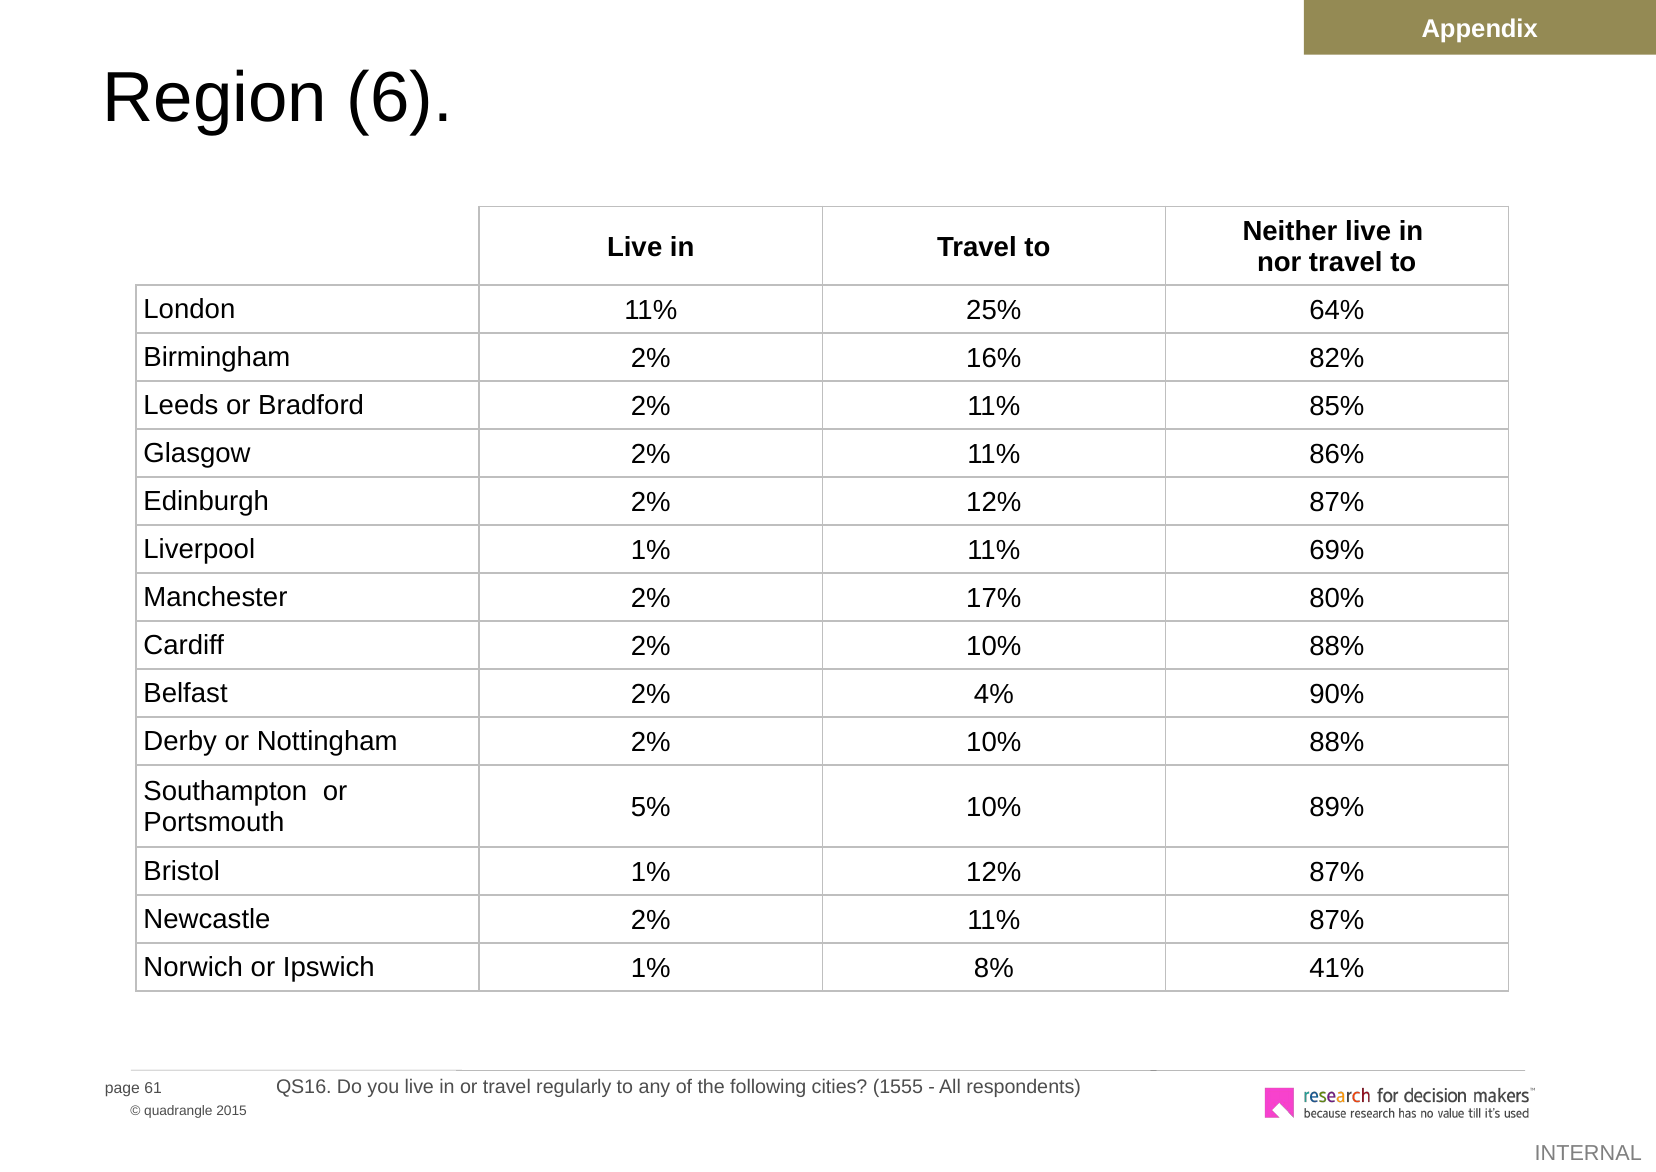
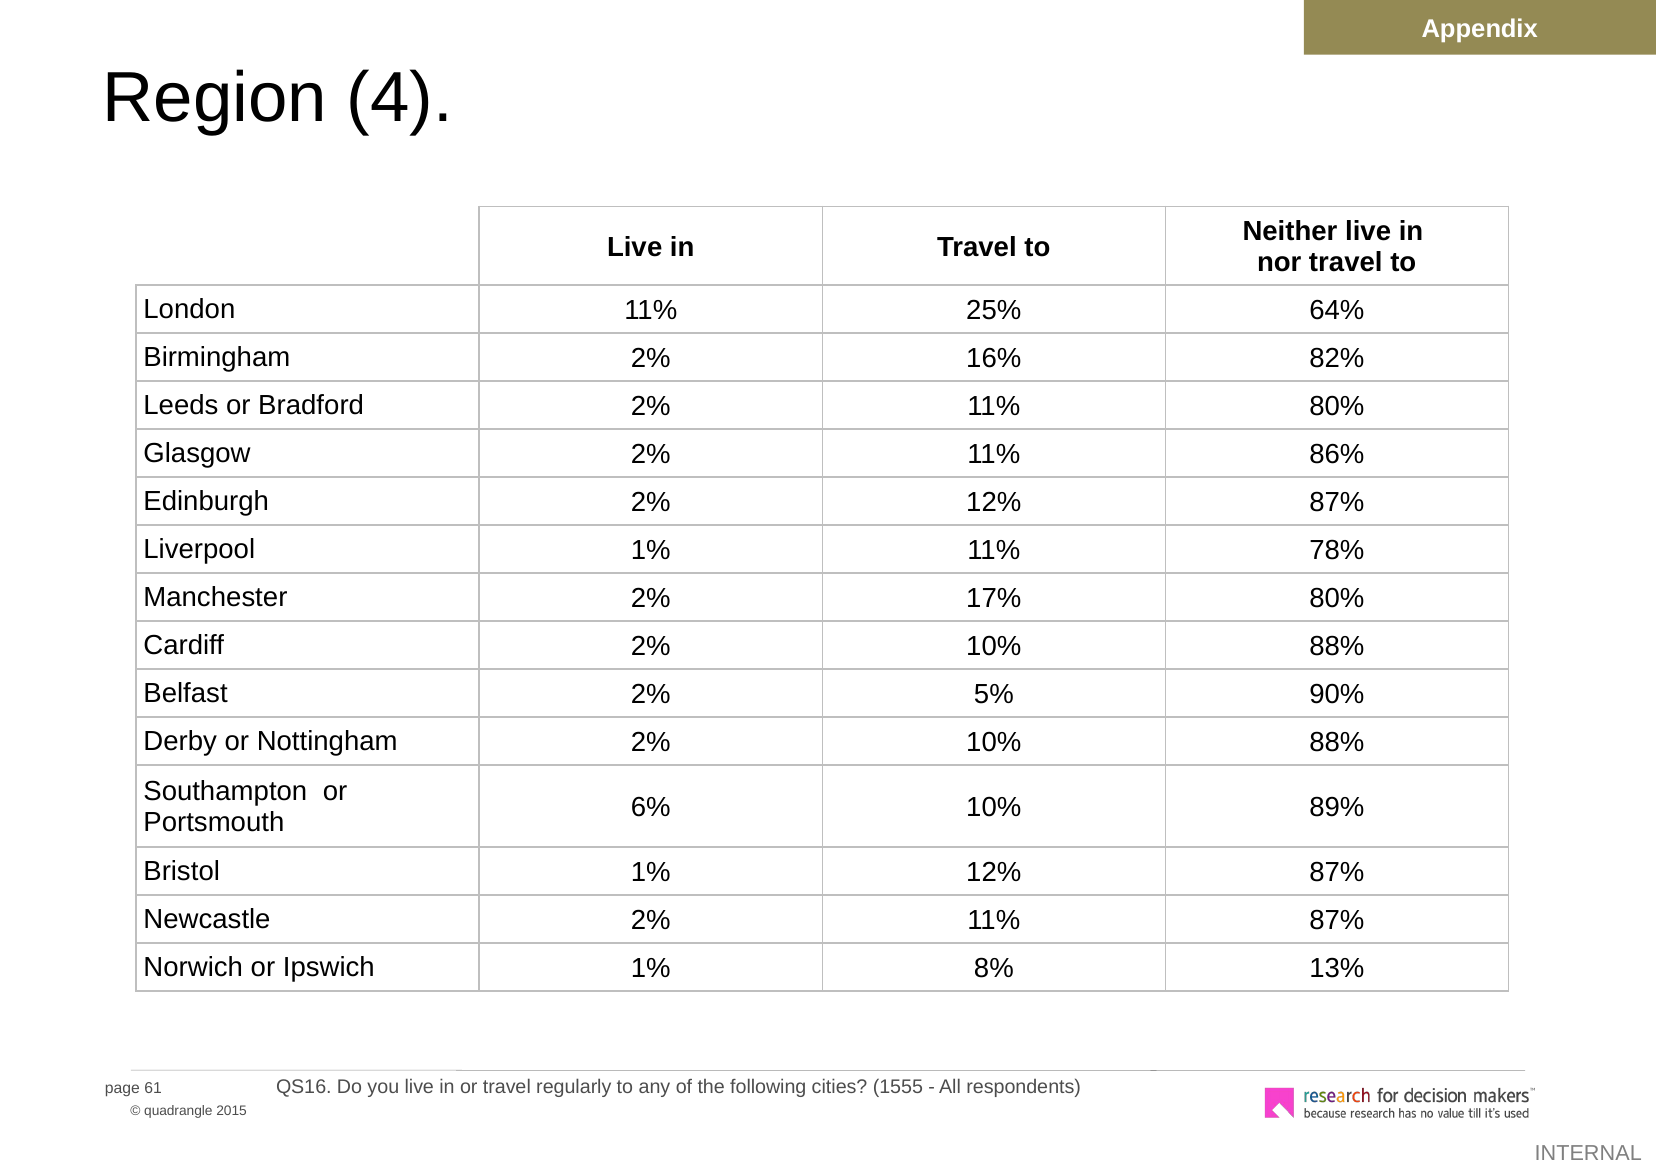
6: 6 -> 4 (400, 98)
11% 85%: 85% -> 80% (1337, 406)
69%: 69% -> 78% (1337, 550)
4%: 4% -> 5% (994, 694)
5%: 5% -> 6% (651, 807)
41%: 41% -> 13% (1337, 968)
